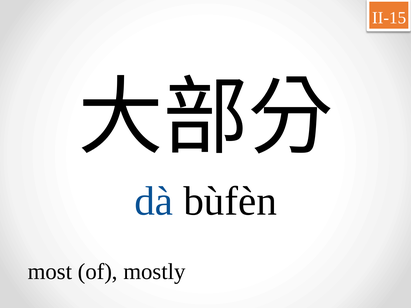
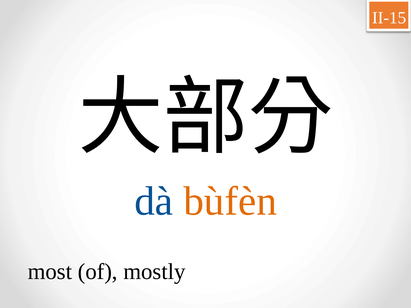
bùfèn colour: black -> orange (230, 201)
